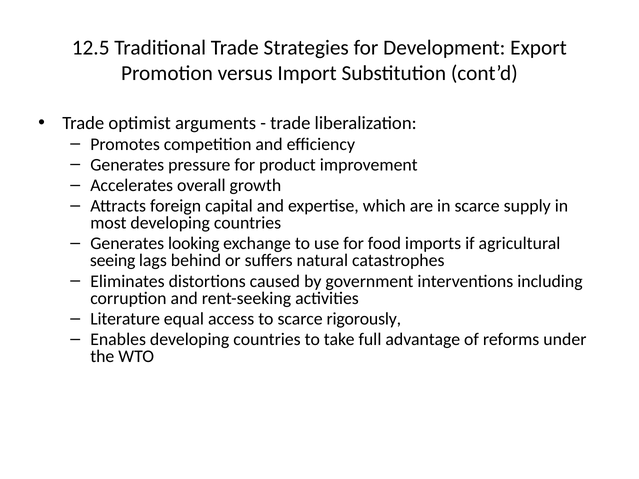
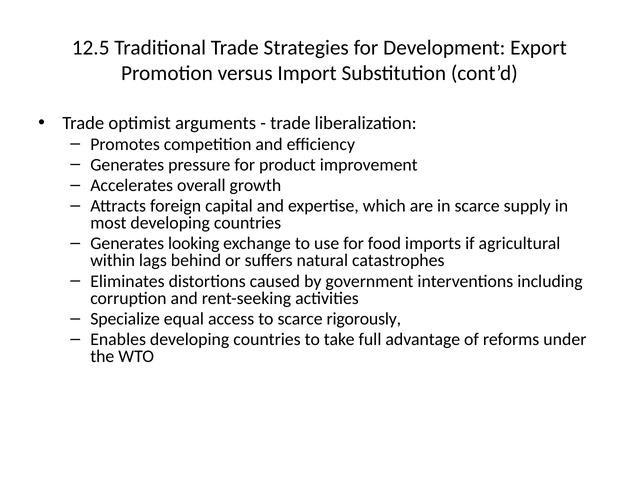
seeing: seeing -> within (113, 261)
Literature: Literature -> Specialize (125, 319)
